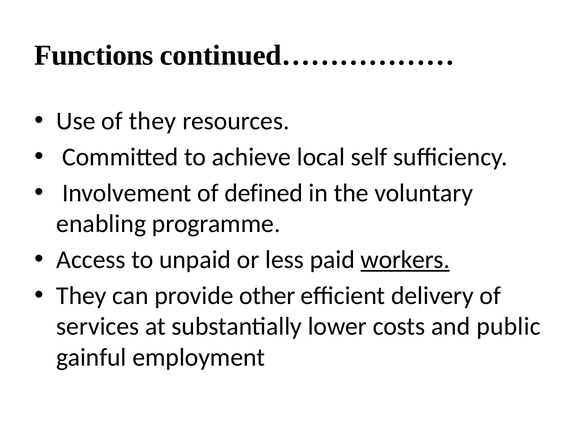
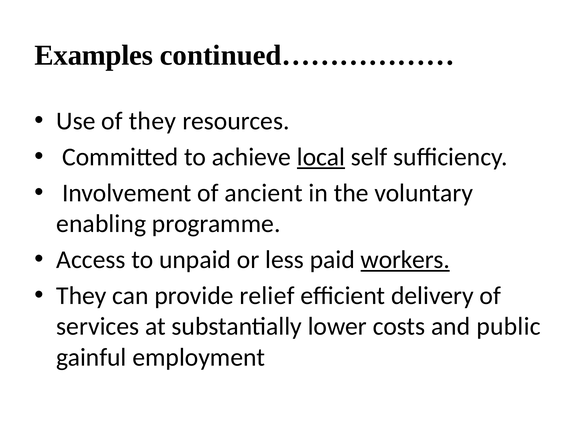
Functions: Functions -> Examples (94, 55)
local underline: none -> present (321, 157)
defined: defined -> ancient (264, 193)
other: other -> relief (267, 295)
